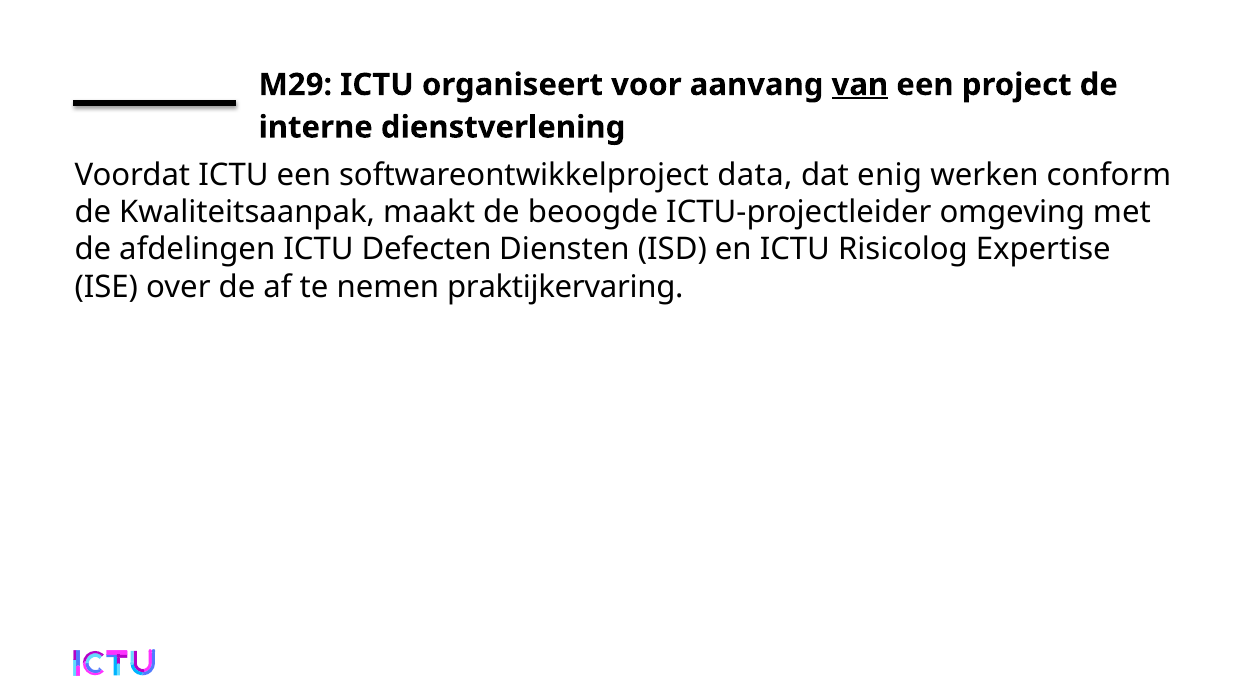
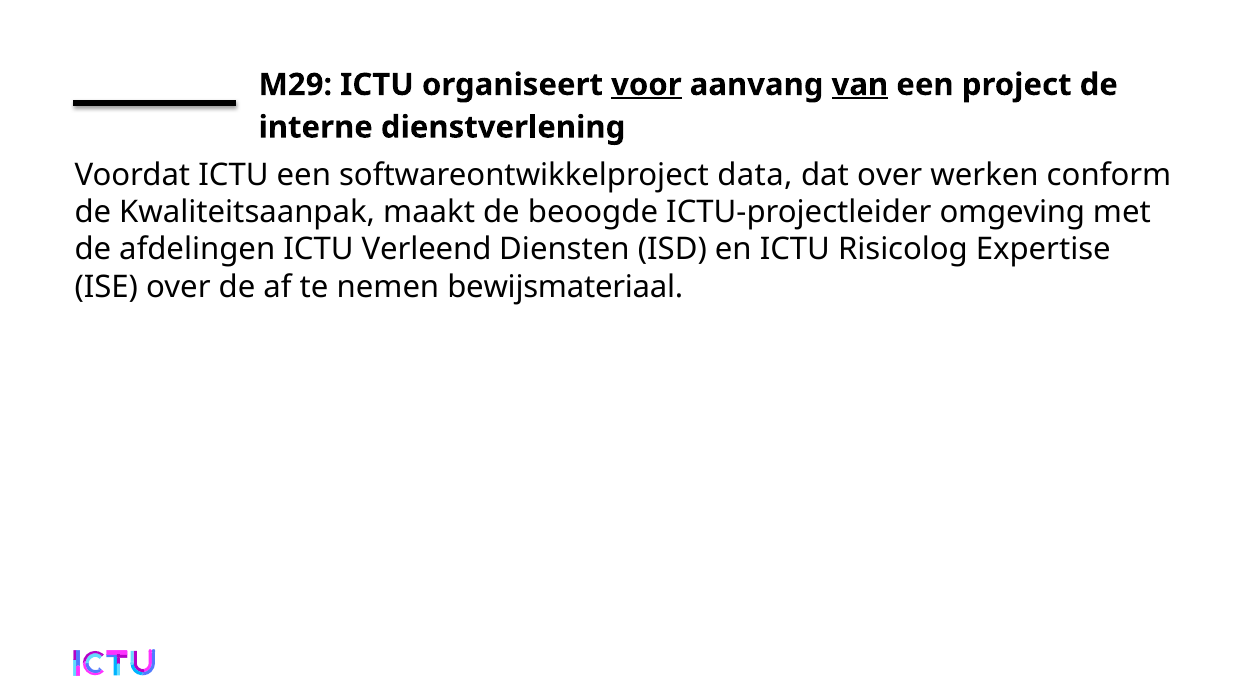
voor underline: none -> present (646, 85)
dat enig: enig -> over (890, 175)
Defecten: Defecten -> Verleend (427, 250)
praktijkervaring: praktijkervaring -> bewijsmateriaal (565, 287)
